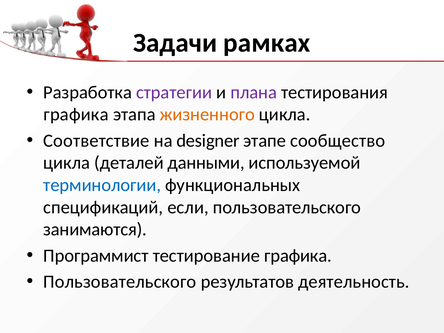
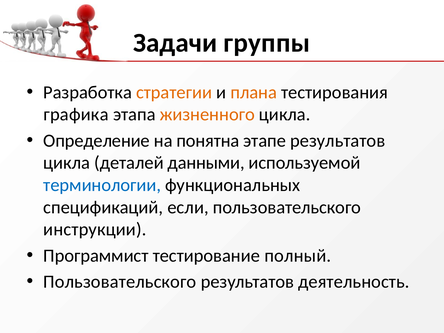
рамках: рамках -> группы (267, 43)
стратегии colour: purple -> orange (174, 92)
плана colour: purple -> orange (254, 92)
Соответствие: Соответствие -> Определение (97, 141)
designer: designer -> понятна (208, 141)
этапе сообщество: сообщество -> результатов (338, 141)
занимаются: занимаются -> инструкции (95, 229)
тестирование графика: графика -> полный (298, 256)
